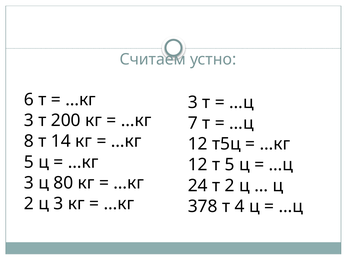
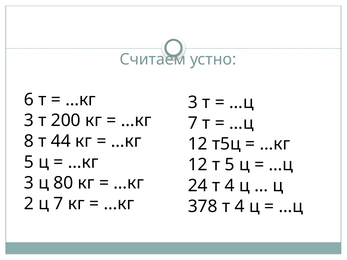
14: 14 -> 44 (61, 141)
24 т 2: 2 -> 4 (230, 186)
ц 3: 3 -> 7 (58, 204)
